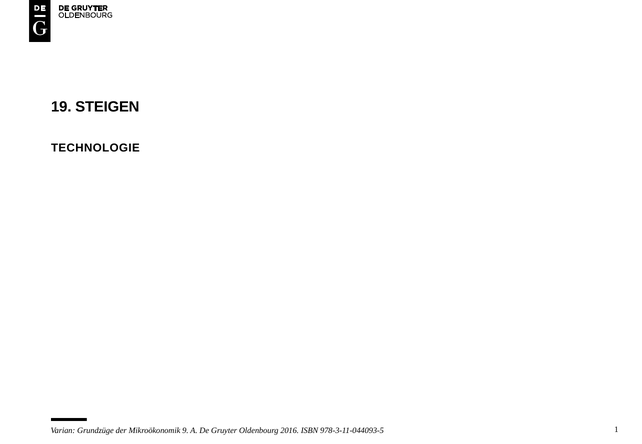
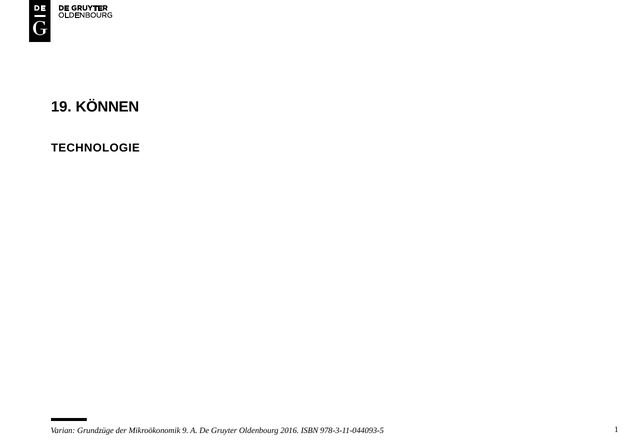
STEIGEN: STEIGEN -> KÖNNEN (107, 107)
